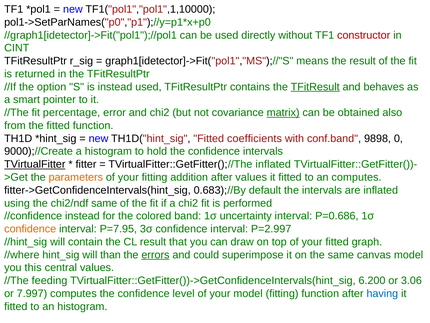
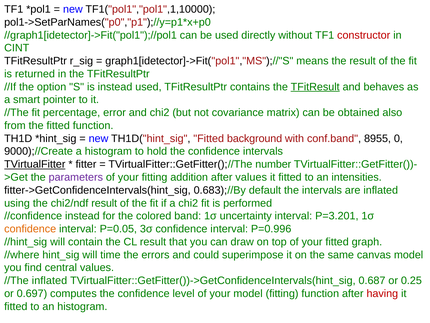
matrix underline: present -> none (283, 113)
coefficients: coefficients -> background (255, 138)
9898: 9898 -> 8955 (378, 138)
TVirtualFitter::GetFitter();//The inflated: inflated -> number (273, 164)
parameters colour: orange -> purple (76, 177)
an computes: computes -> intensities (357, 177)
chi2/ndf same: same -> result (104, 203)
P=0.686: P=0.686 -> P=3.201 (337, 216)
P=7.95: P=7.95 -> P=0.05 (118, 229)
P=2.997: P=2.997 -> P=0.996 (271, 229)
than: than -> time (110, 254)
errors underline: present -> none (155, 254)
this: this -> find (33, 267)
//The feeding: feeding -> inflated (49, 280)
6.200: 6.200 -> 0.687 (372, 280)
3.06: 3.06 -> 0.25 (411, 280)
7.997: 7.997 -> 0.697 (32, 293)
having colour: blue -> red (382, 293)
